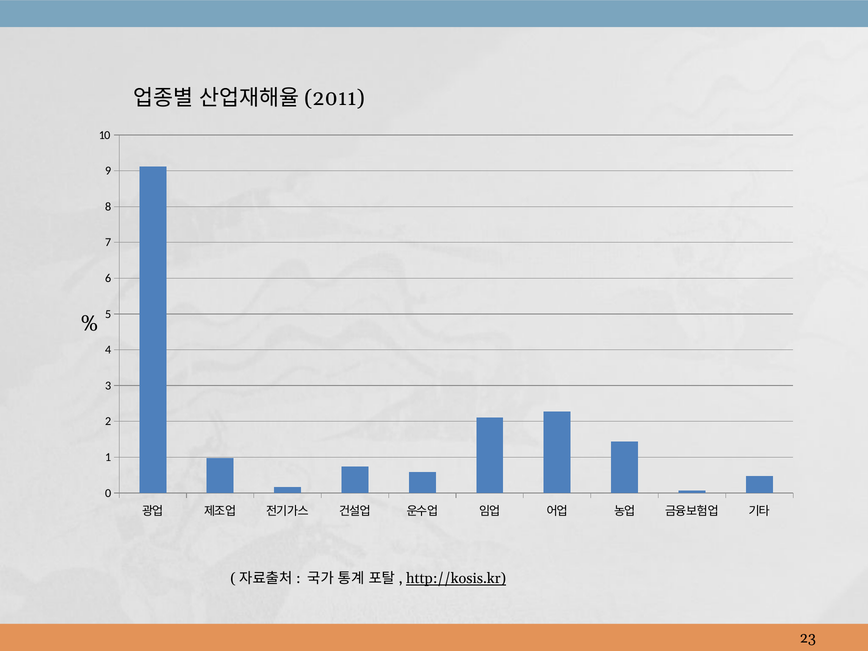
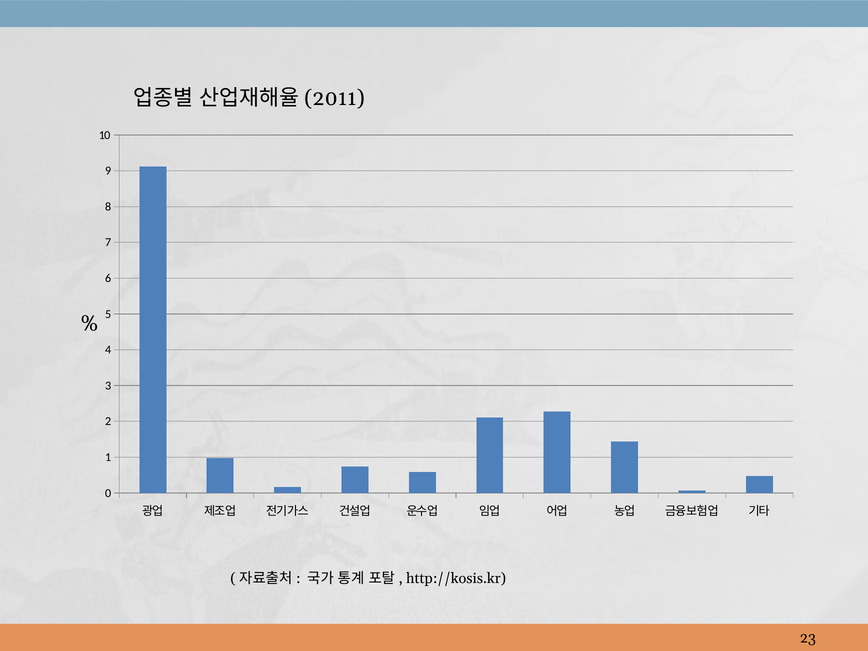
http://kosis.kr underline: present -> none (456, 579)
